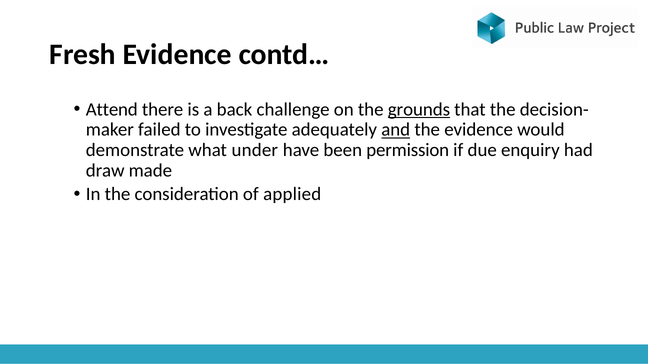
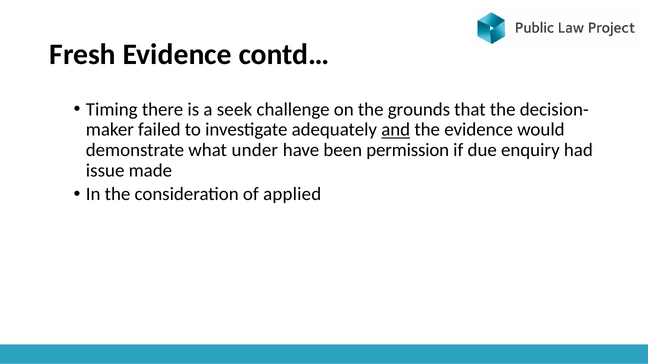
Attend: Attend -> Timing (112, 110)
back: back -> seek (234, 110)
grounds underline: present -> none (419, 110)
draw: draw -> issue (105, 171)
